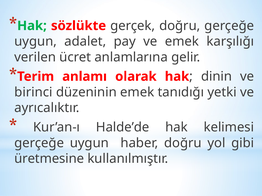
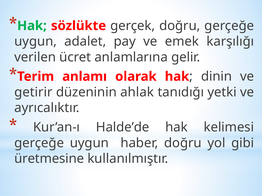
birinci: birinci -> getirir (33, 92)
düzeninin emek: emek -> ahlak (137, 92)
